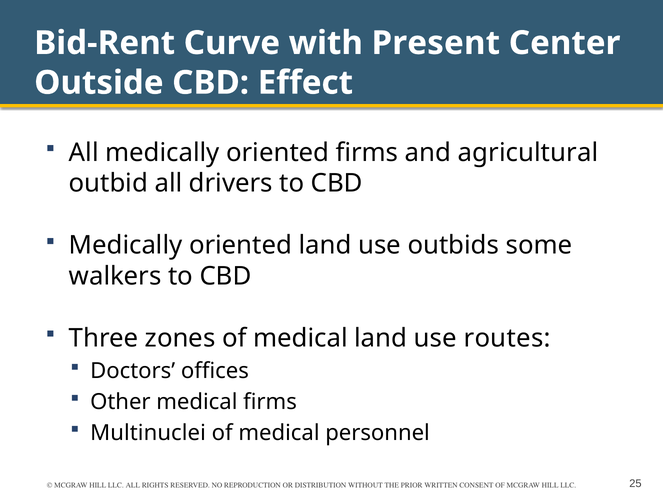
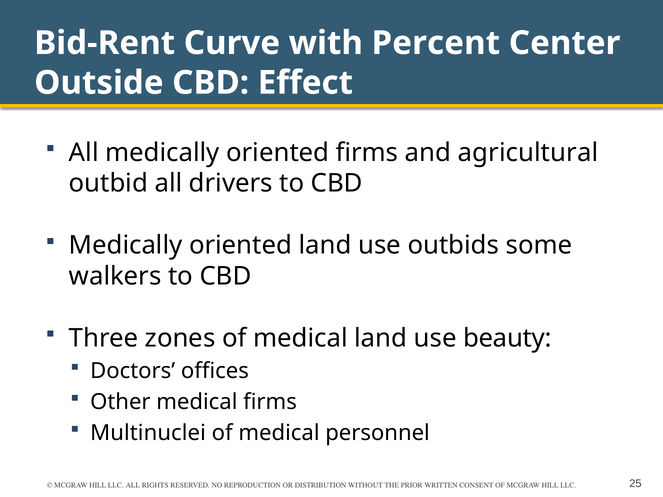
Present: Present -> Percent (436, 43)
routes: routes -> beauty (507, 338)
